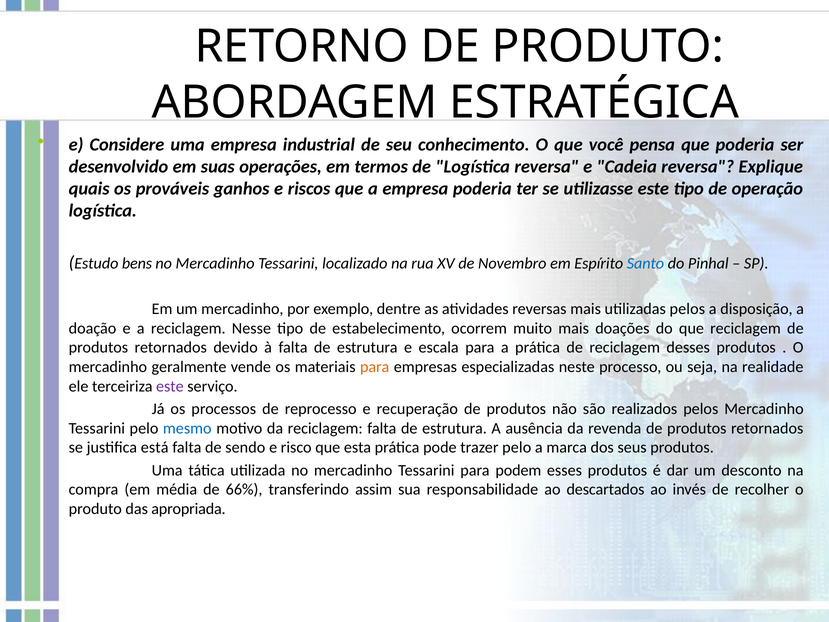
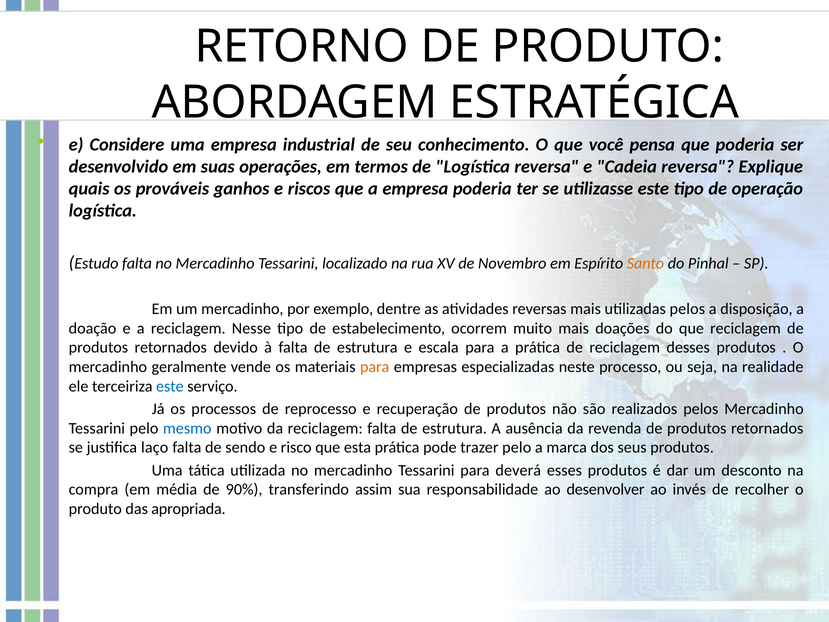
Estudo bens: bens -> falta (137, 263)
Santo colour: blue -> orange (645, 263)
este colour: purple -> blue (170, 386)
está: está -> laço (155, 447)
podem: podem -> deverá (518, 470)
66%: 66% -> 90% (244, 489)
descartados: descartados -> desenvolver (606, 489)
